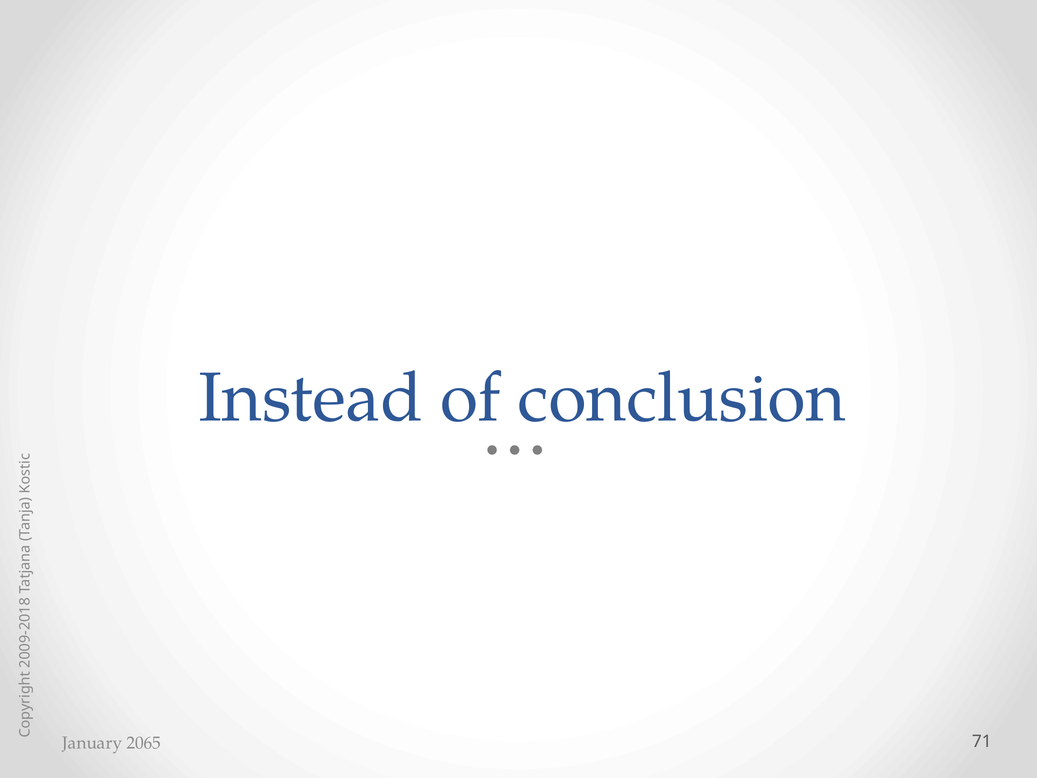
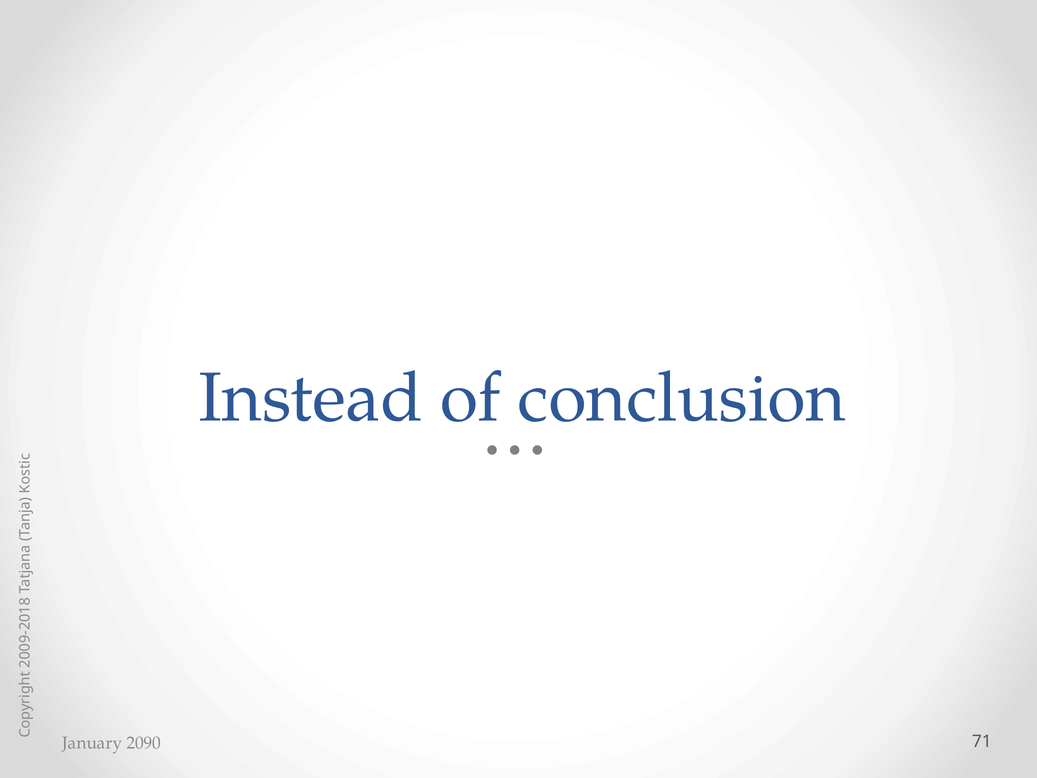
2065: 2065 -> 2090 (144, 743)
